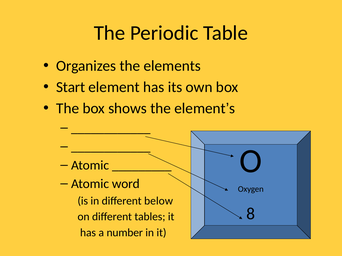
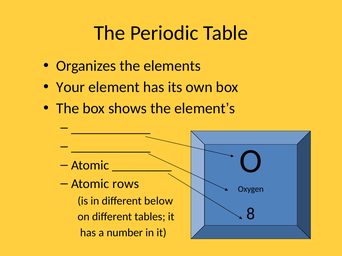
Start: Start -> Your (71, 87)
word: word -> rows (126, 184)
